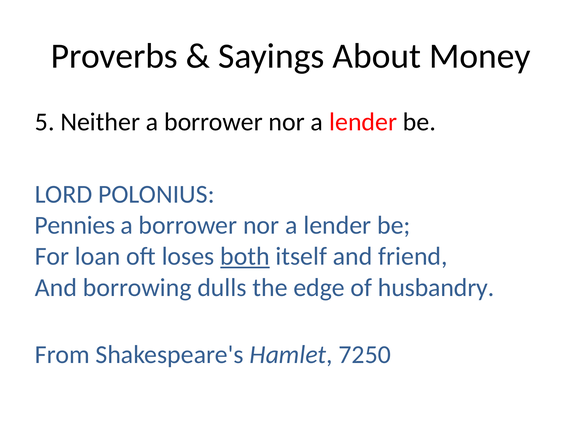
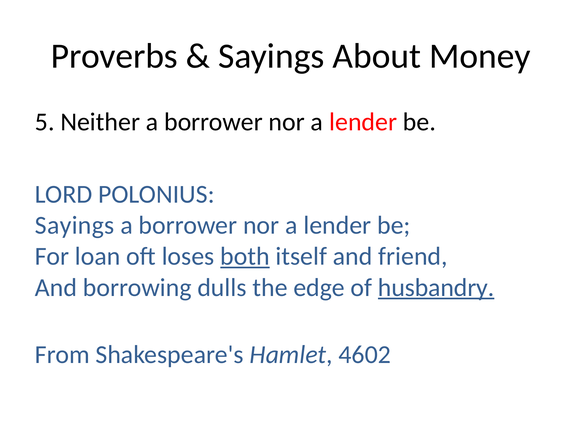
Pennies: Pennies -> Sayings (75, 226)
husbandry underline: none -> present (436, 288)
7250: 7250 -> 4602 (365, 355)
